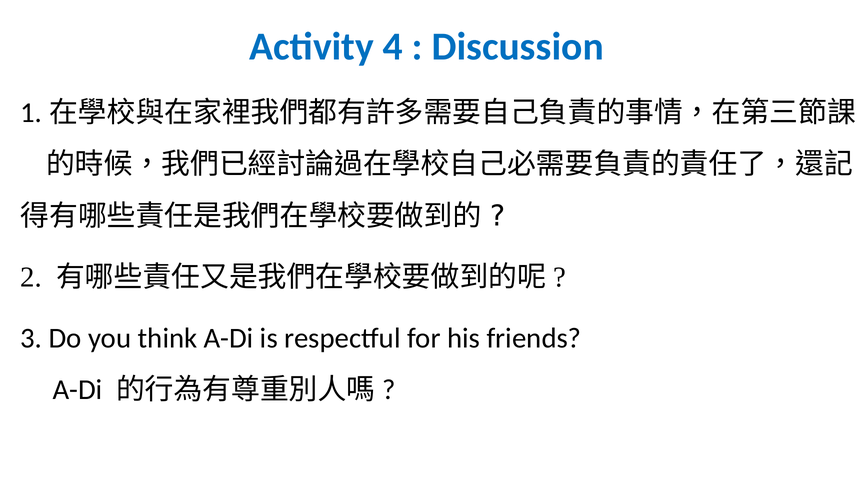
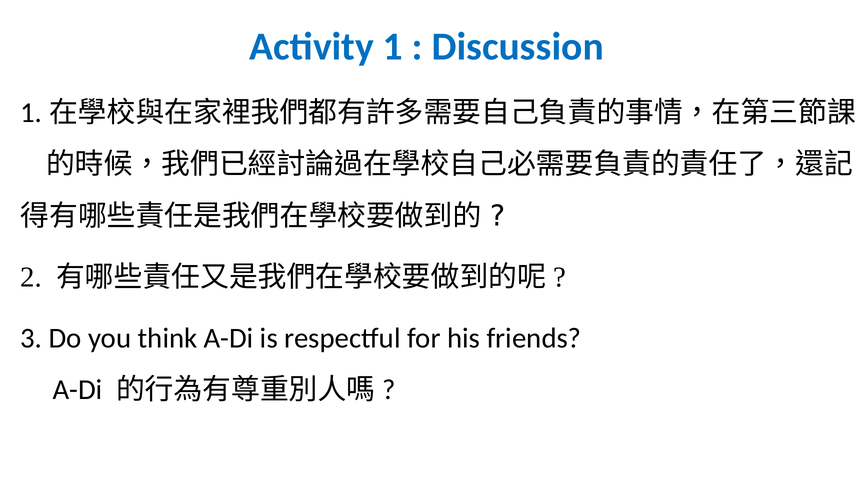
4: 4 -> 1 (393, 47)
